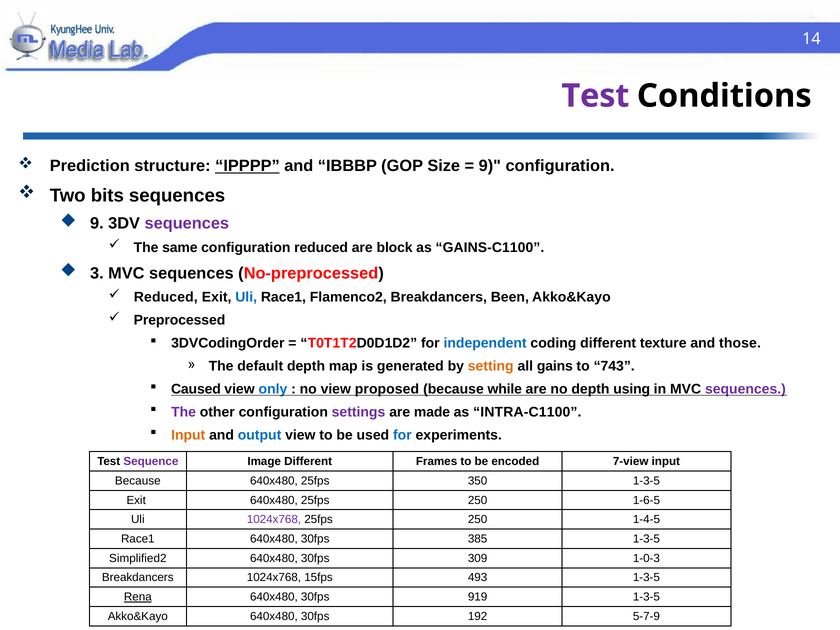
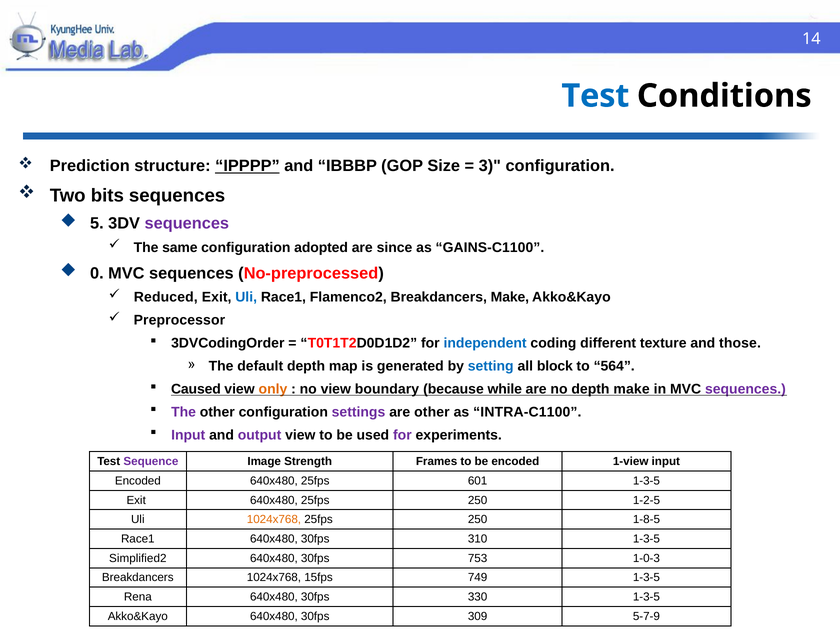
Test colour: purple -> blue (595, 96)
9: 9 -> 3 (490, 166)
9: 9 -> 5 (97, 223)
configuration reduced: reduced -> adopted (321, 248)
block: block -> since (395, 248)
3: 3 -> 0 (97, 273)
Breakdancers Been: Been -> Make (510, 297)
Preprocessed: Preprocessed -> Preprocessor (179, 320)
setting colour: orange -> blue (491, 366)
gains: gains -> block (555, 366)
743: 743 -> 564 (614, 366)
only colour: blue -> orange (273, 389)
proposed: proposed -> boundary (387, 389)
depth using: using -> make (632, 389)
are made: made -> other (432, 412)
Input colour: orange -> purple (188, 435)
output colour: blue -> purple (260, 435)
for colour: blue -> purple (402, 435)
Image Different: Different -> Strength (308, 461)
7-view: 7-view -> 1-view (631, 461)
Because: Because -> Encoded (138, 481)
350: 350 -> 601 (478, 481)
1-6-5: 1-6-5 -> 1-2-5 (646, 500)
1024x768 colour: purple -> orange (274, 520)
1-4-5: 1-4-5 -> 1-8-5 (646, 520)
385: 385 -> 310 (478, 539)
309: 309 -> 753 (478, 558)
493: 493 -> 749 (478, 578)
Rena underline: present -> none (138, 597)
919: 919 -> 330 (478, 597)
192: 192 -> 309 (478, 616)
